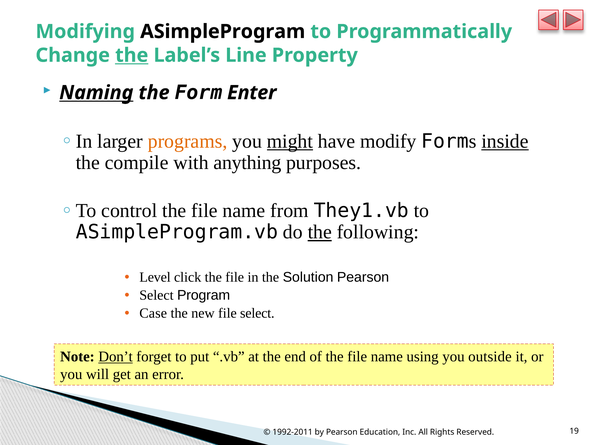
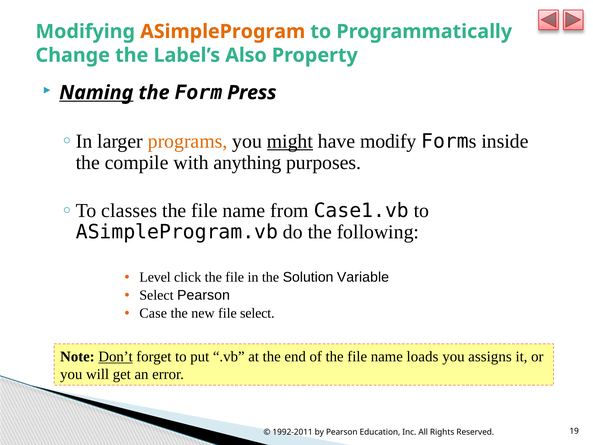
ASimpleProgram colour: black -> orange (223, 32)
the underline: present -> none (132, 55)
Line: Line -> Also (246, 55)
Enter: Enter -> Press (252, 93)
inside underline: present -> none (505, 141)
control: control -> classes (129, 211)
They1.vb: They1.vb -> Case1.vb (361, 211)
the underline: present -> none (320, 232)
Solution Pearson: Pearson -> Variable (363, 277)
Select Program: Program -> Pearson (204, 295)
using: using -> loads (423, 356)
outside: outside -> assigns (490, 356)
